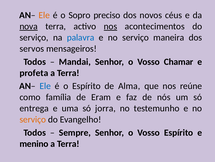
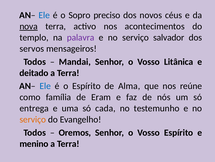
Ele colour: orange -> blue (44, 15)
nos underline: present -> none (110, 26)
serviço: serviço -> templo (34, 37)
palavra colour: blue -> purple (81, 37)
maneira: maneira -> salvador (169, 37)
Chamar: Chamar -> Litânica (179, 61)
profeta: profeta -> deitado (34, 73)
jorra: jorra -> cada (105, 108)
Sempre: Sempre -> Oremos (75, 132)
